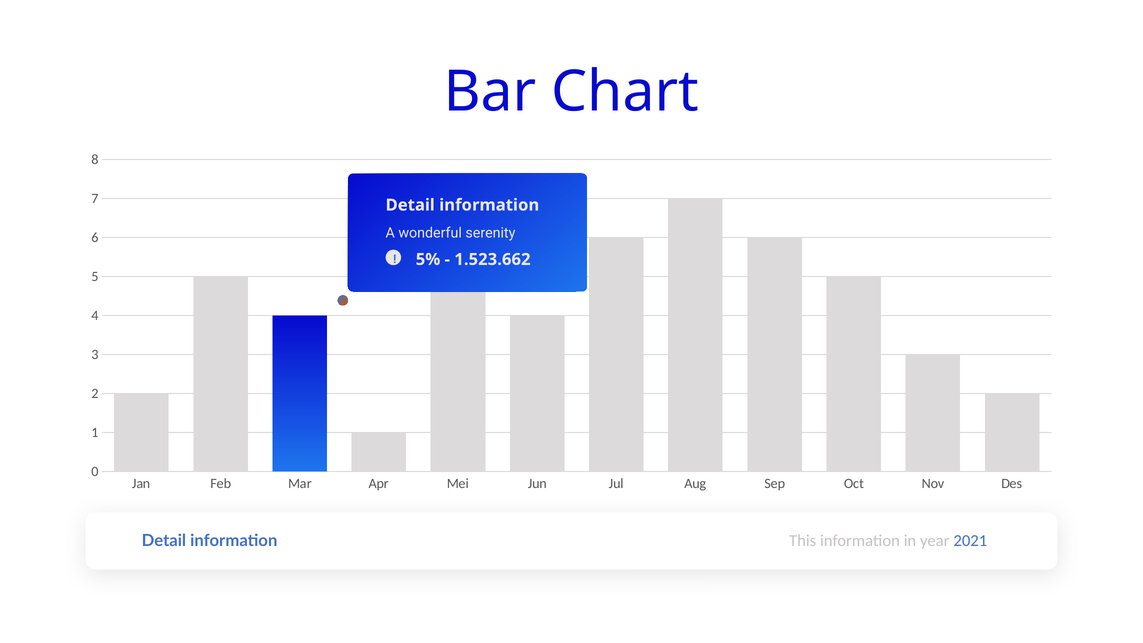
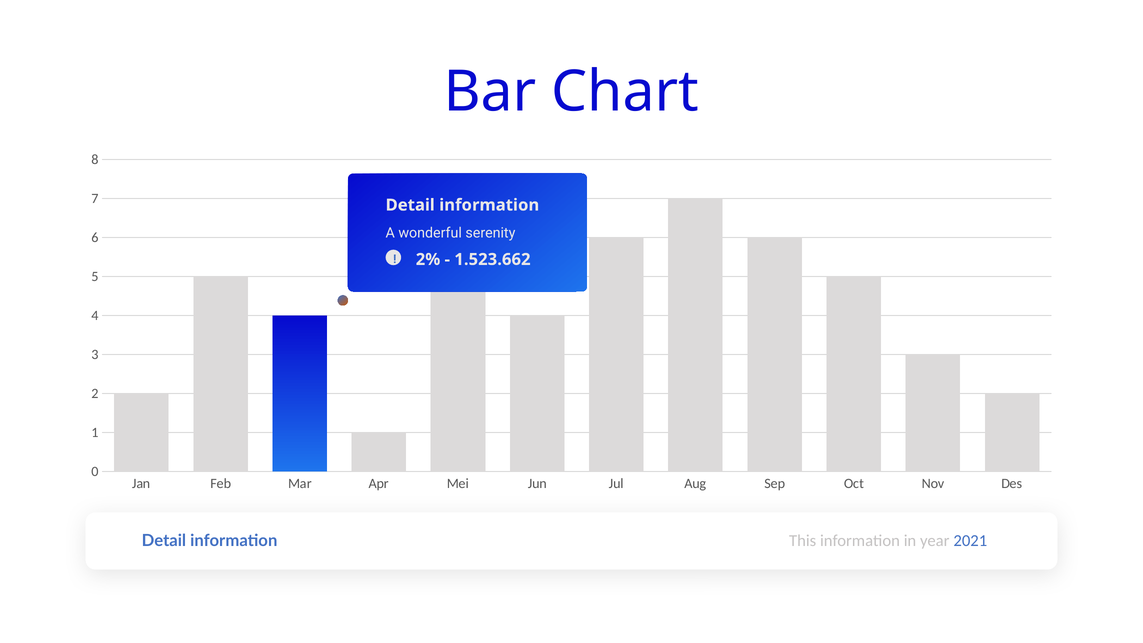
5%: 5% -> 2% (428, 259)
